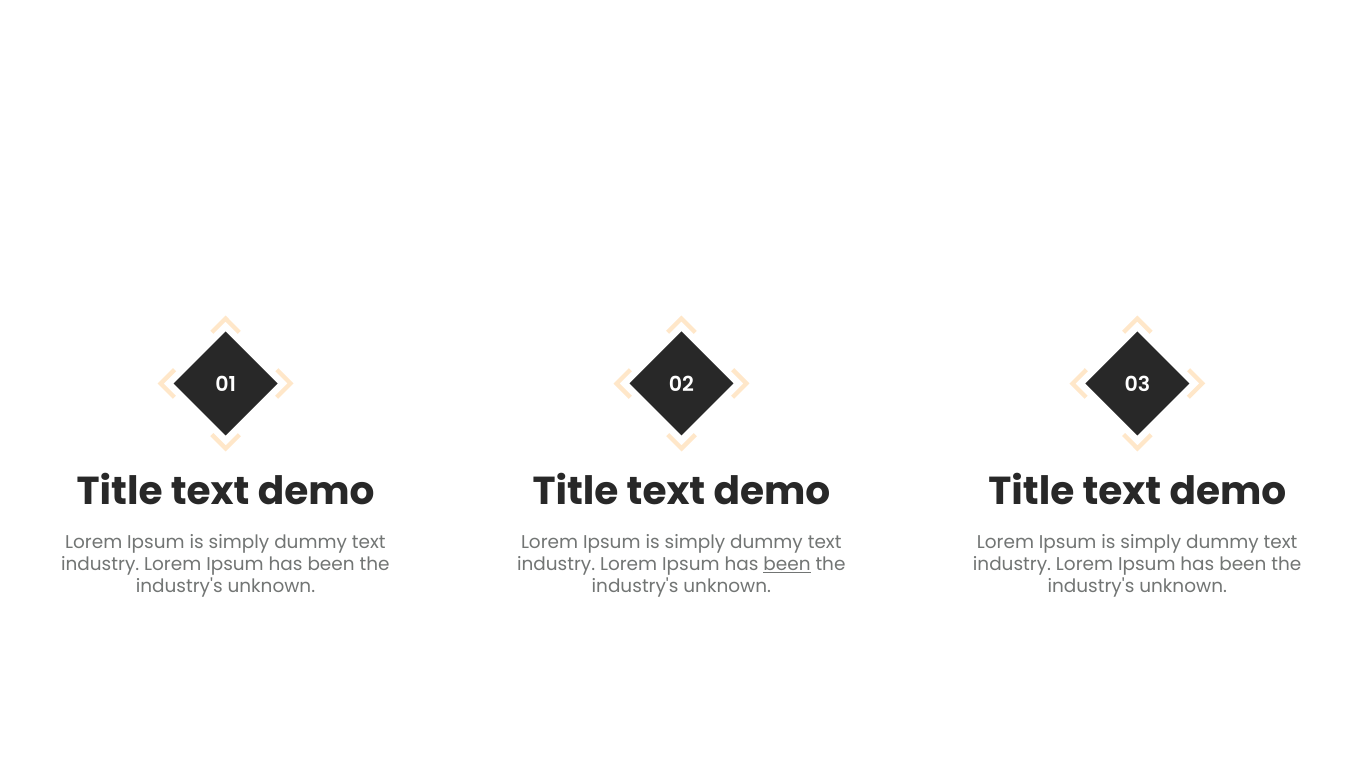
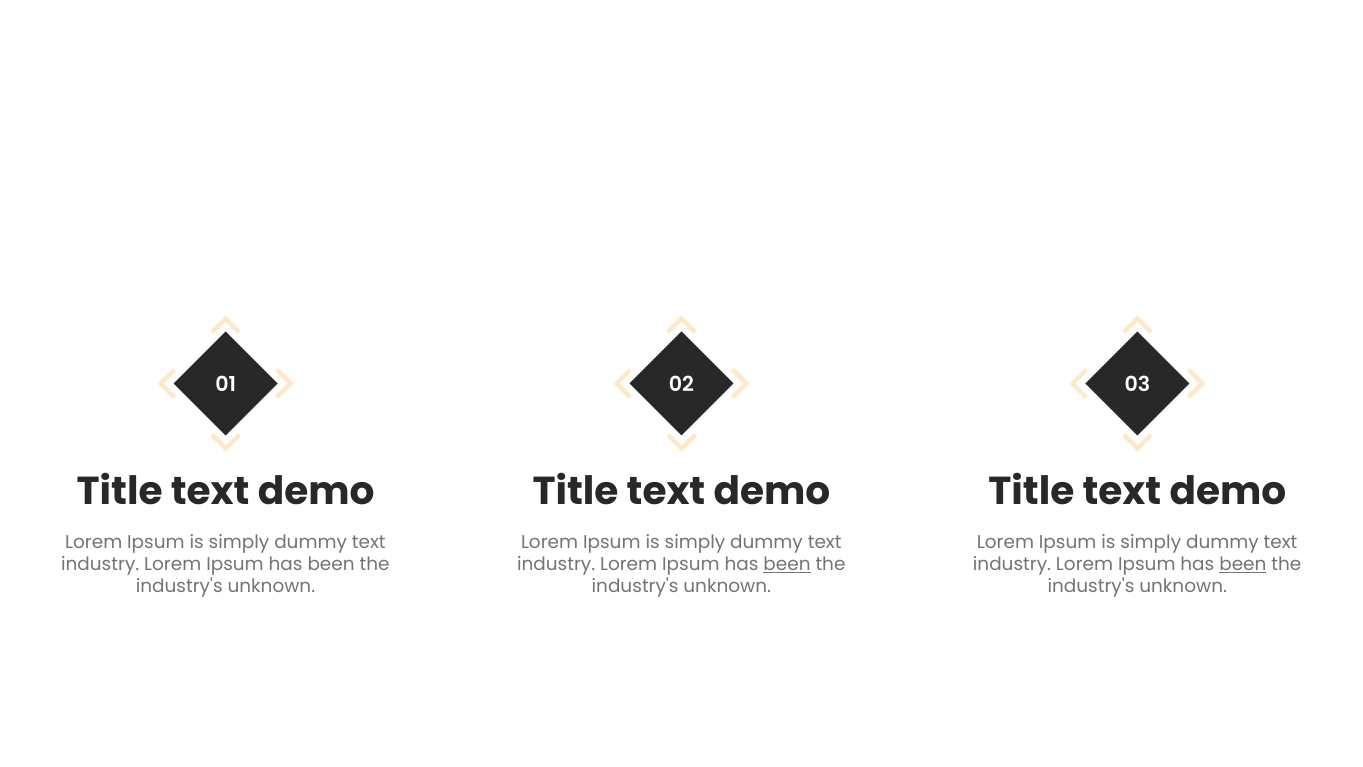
been underline: none -> present (1243, 564)
